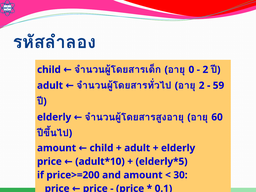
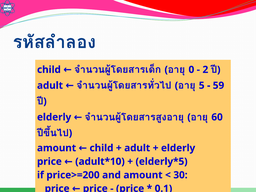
2: 2 -> 5 (202, 85)
